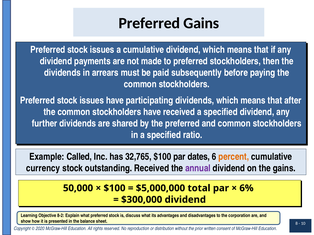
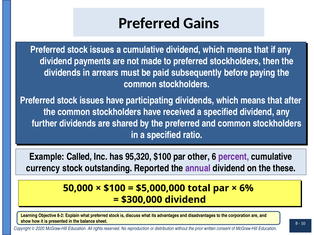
32,765: 32,765 -> 95,320 (138, 157)
dates: dates -> other (199, 157)
percent colour: orange -> purple (234, 157)
outstanding Received: Received -> Reported (152, 169)
the gains: gains -> these (284, 169)
